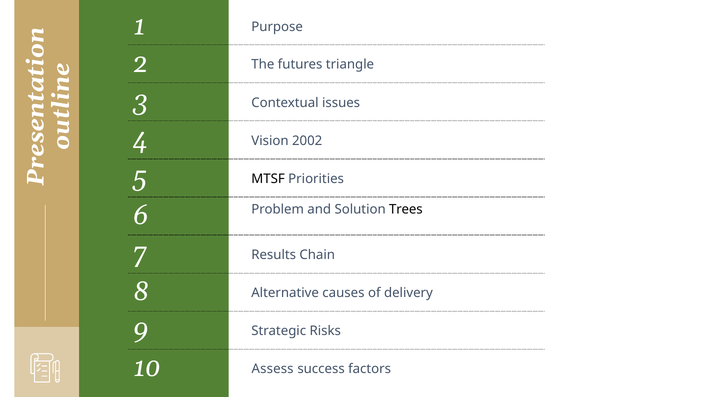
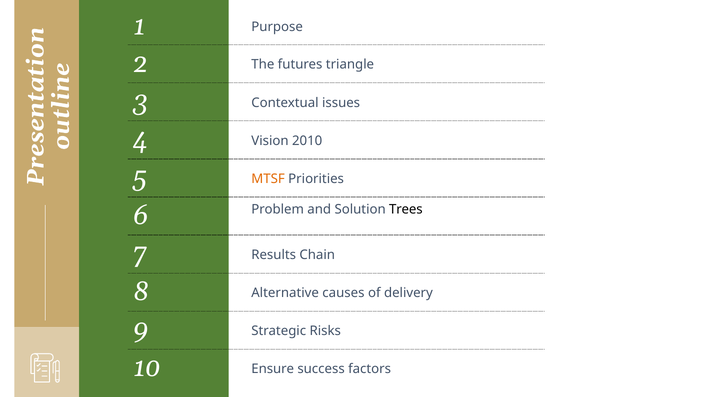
2002: 2002 -> 2010 (307, 141)
MTSF colour: black -> orange (268, 179)
Assess: Assess -> Ensure (273, 369)
